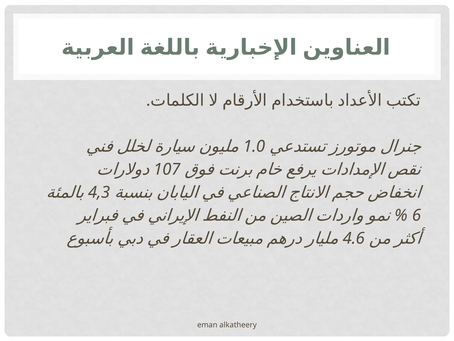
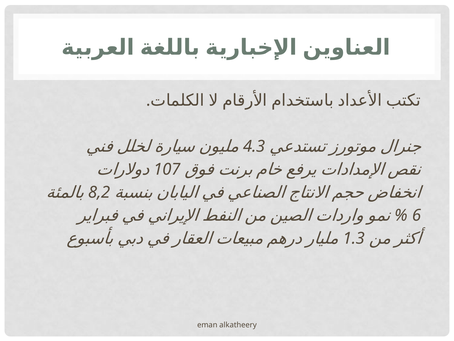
1.0: 1.0 -> 4.3 (254, 146)
4,3: 4,3 -> 8,2 (99, 192)
4.6: 4.6 -> 1.3 (354, 238)
